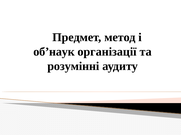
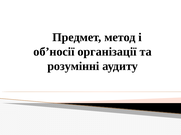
об’наук: об’наук -> об’носії (54, 52)
